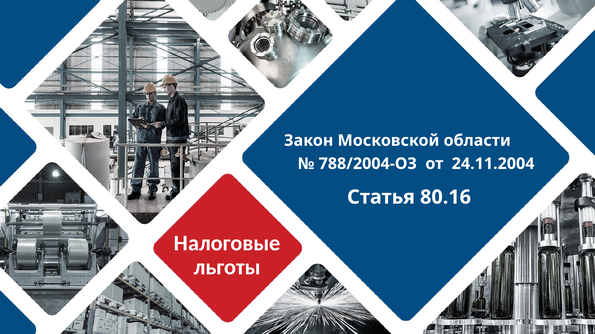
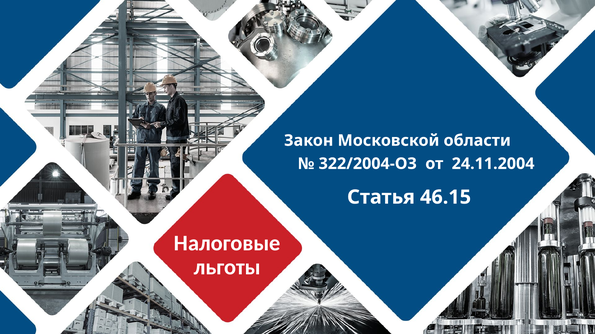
788/2004-ОЗ: 788/2004-ОЗ -> 322/2004-ОЗ (368, 164)
80.16: 80.16 -> 46.15 (446, 198)
